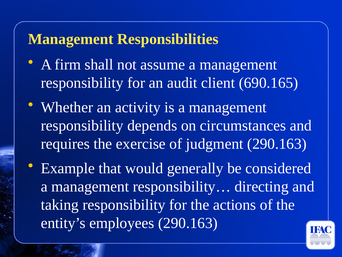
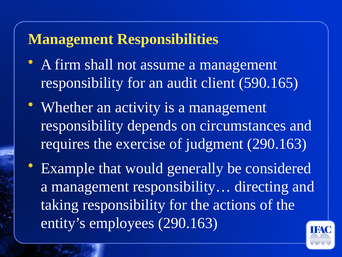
690.165: 690.165 -> 590.165 (269, 83)
